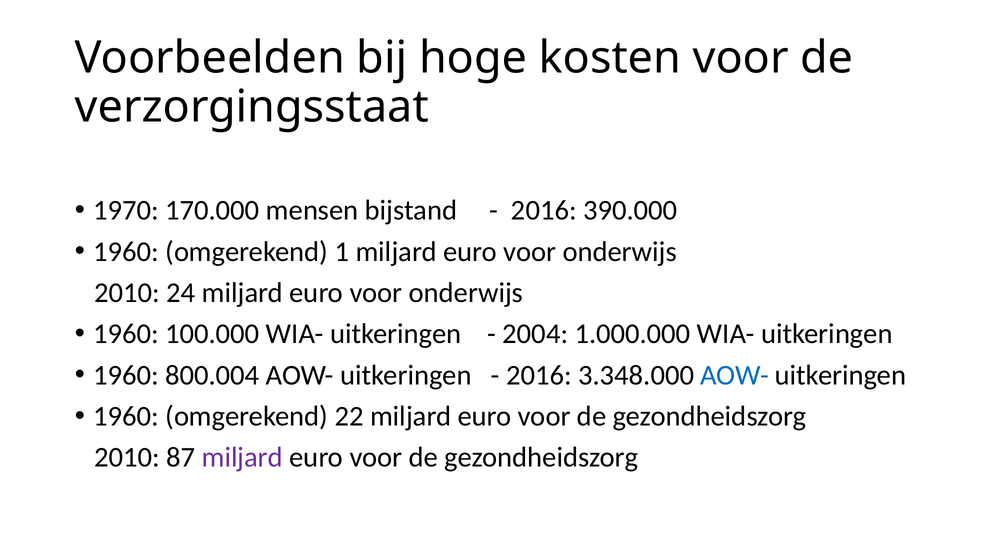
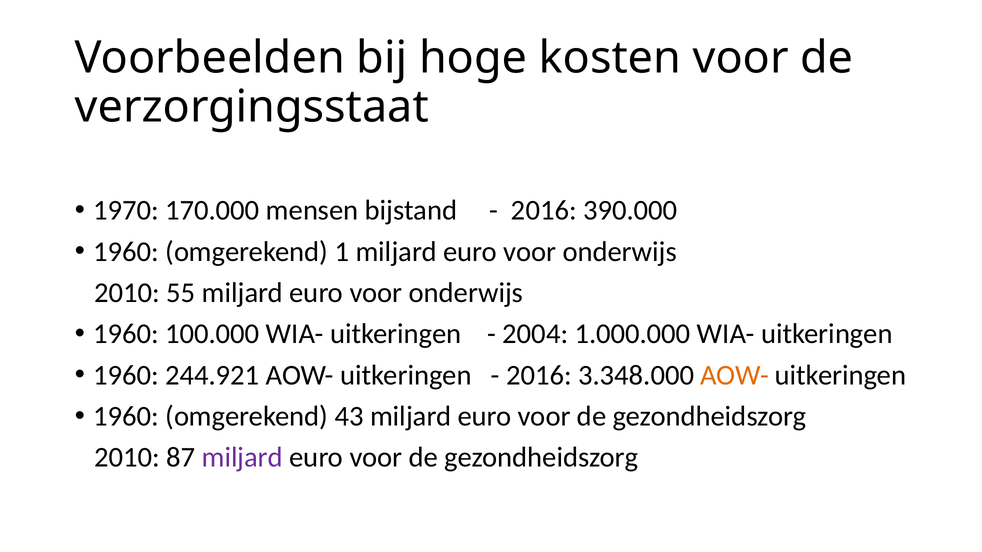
24: 24 -> 55 (181, 293)
800.004: 800.004 -> 244.921 (212, 375)
AOW- colour: blue -> orange (735, 375)
22: 22 -> 43 (349, 417)
